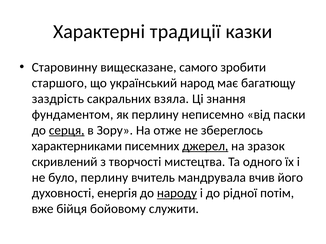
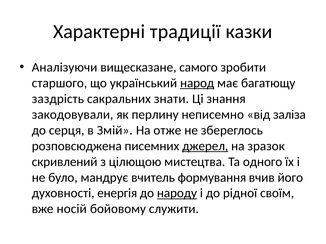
Старовинну: Старовинну -> Аналізуючи (65, 67)
народ underline: none -> present (197, 83)
взяла: взяла -> знати (171, 99)
фундаментом: фундаментом -> закодовували (73, 115)
паски: паски -> заліза (289, 115)
серця underline: present -> none (67, 131)
Зору: Зору -> Змій (115, 131)
характерниками: характерниками -> розповсюджена (77, 146)
творчості: творчості -> цілющою (135, 162)
було перлину: перлину -> мандрує (104, 178)
мандрувала: мандрувала -> формування (212, 178)
потім: потім -> своїм (277, 194)
бійця: бійця -> носій (72, 209)
